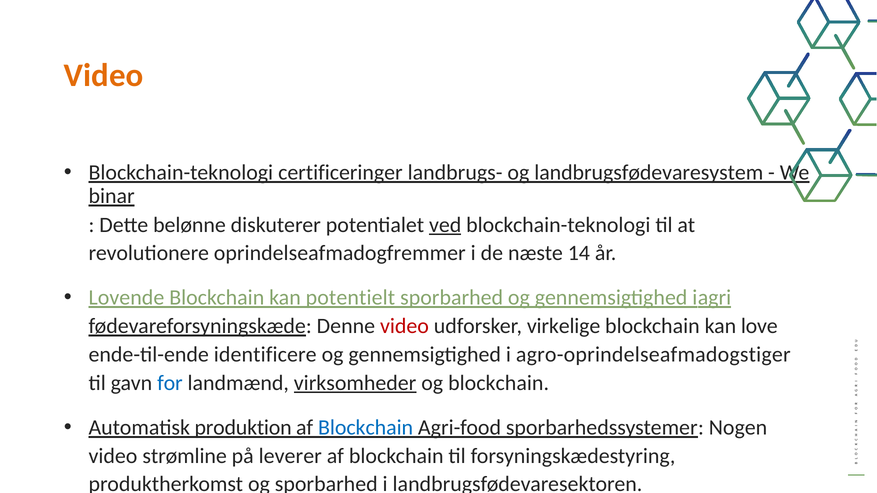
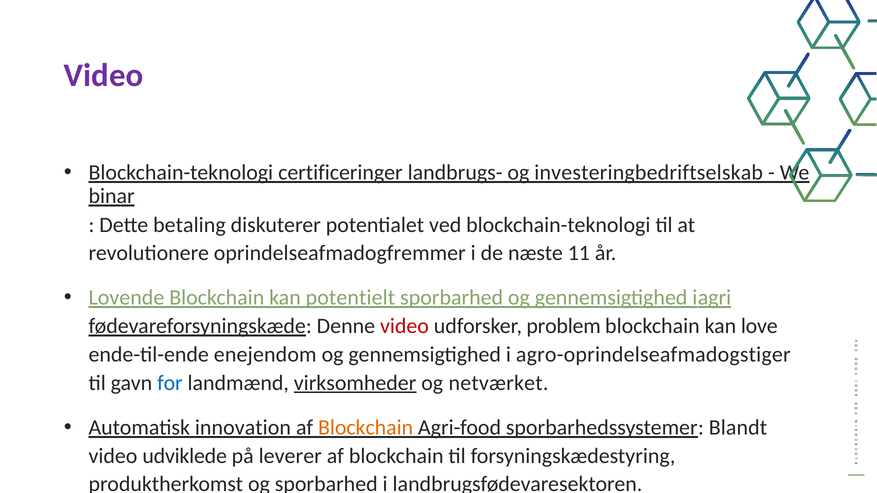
Video colour: orange -> purple (104, 76)
landbrugsfødevaresystem: landbrugsfødevaresystem -> investeringbedriftselskab (649, 173)
belønne: belønne -> betaling (189, 225)
ved underline: present -> none (445, 225)
14: 14 -> 11 (579, 253)
virkelige: virkelige -> problem (564, 326)
identificere: identificere -> enejendom (265, 355)
og blockchain: blockchain -> netværket (498, 383)
produktion: produktion -> innovation (243, 428)
Blockchain colour: blue -> orange (366, 428)
Nogen: Nogen -> Blandt (738, 428)
strømline: strømline -> udviklede (185, 456)
